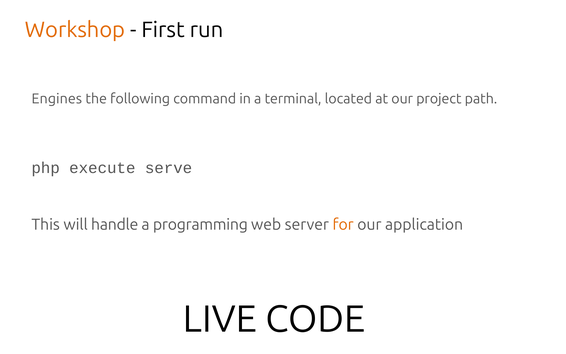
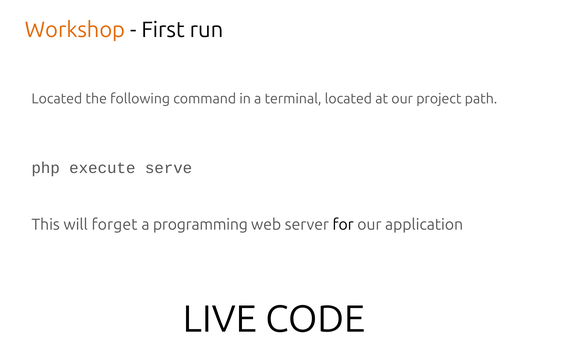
Engines: Engines -> Located (57, 99)
handle: handle -> forget (115, 224)
for colour: orange -> black (343, 224)
